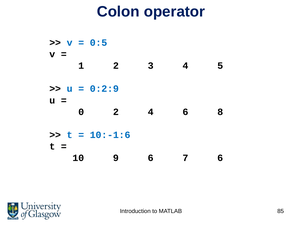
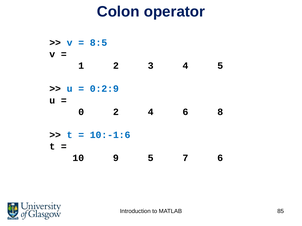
0:5: 0:5 -> 8:5 (99, 43)
9 6: 6 -> 5 (151, 158)
